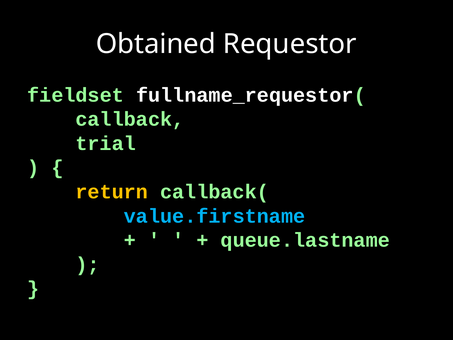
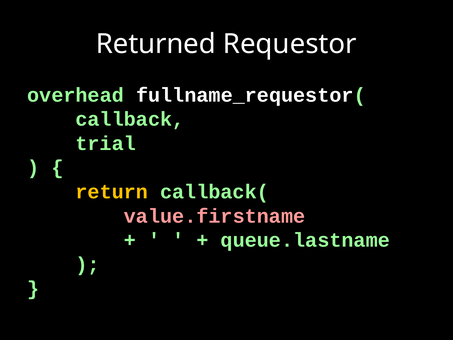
Obtained: Obtained -> Returned (156, 44)
fieldset: fieldset -> overhead (76, 95)
value.firstname colour: light blue -> pink (215, 216)
